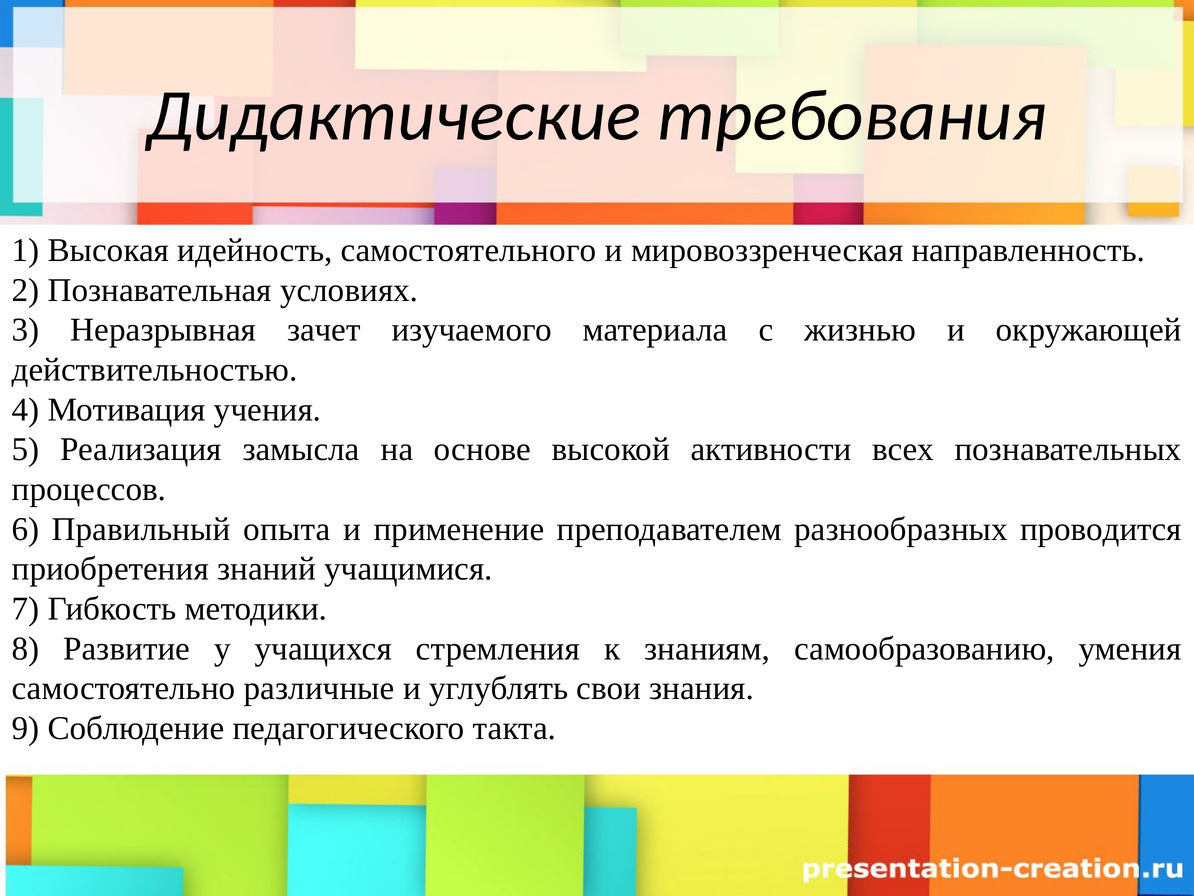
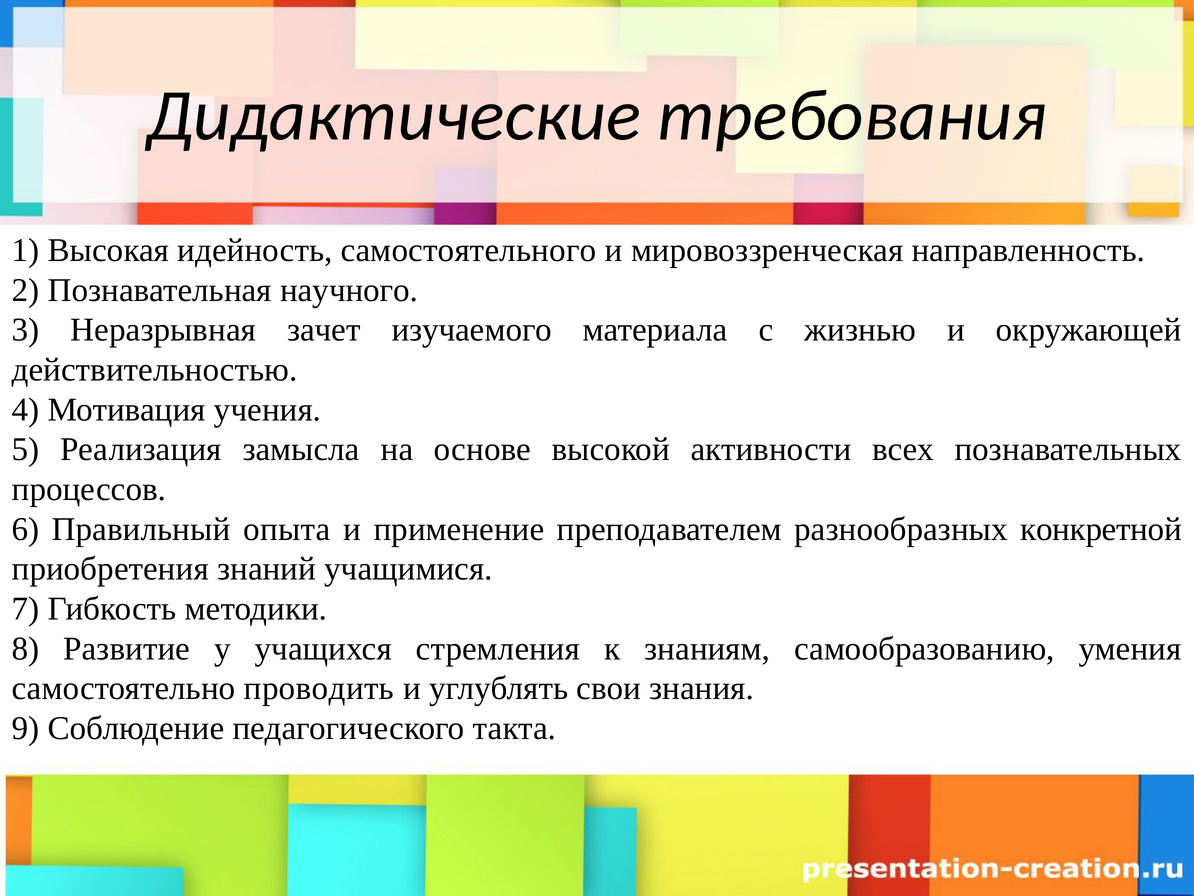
условиях: условиях -> научного (349, 290)
проводится: проводится -> конкретной (1101, 529)
различные: различные -> проводить (319, 688)
